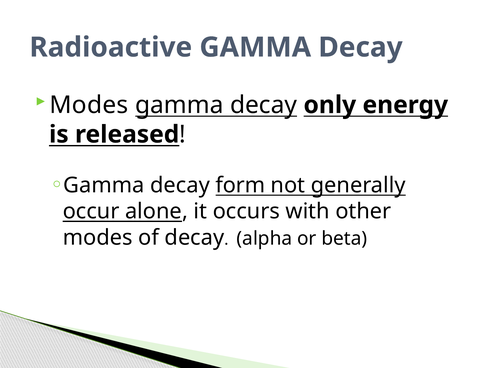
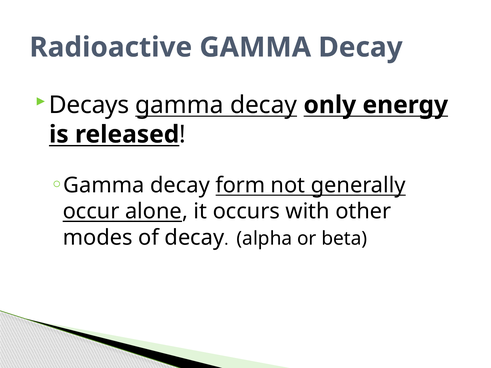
Modes: Modes -> Decays (89, 105)
